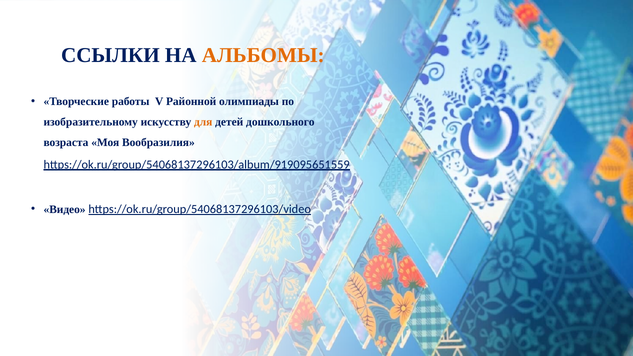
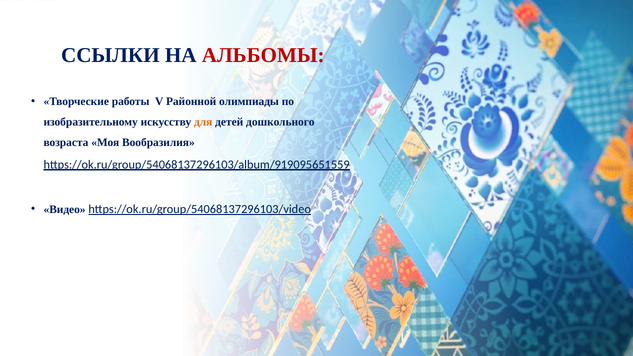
АЛЬБОМЫ colour: orange -> red (263, 55)
